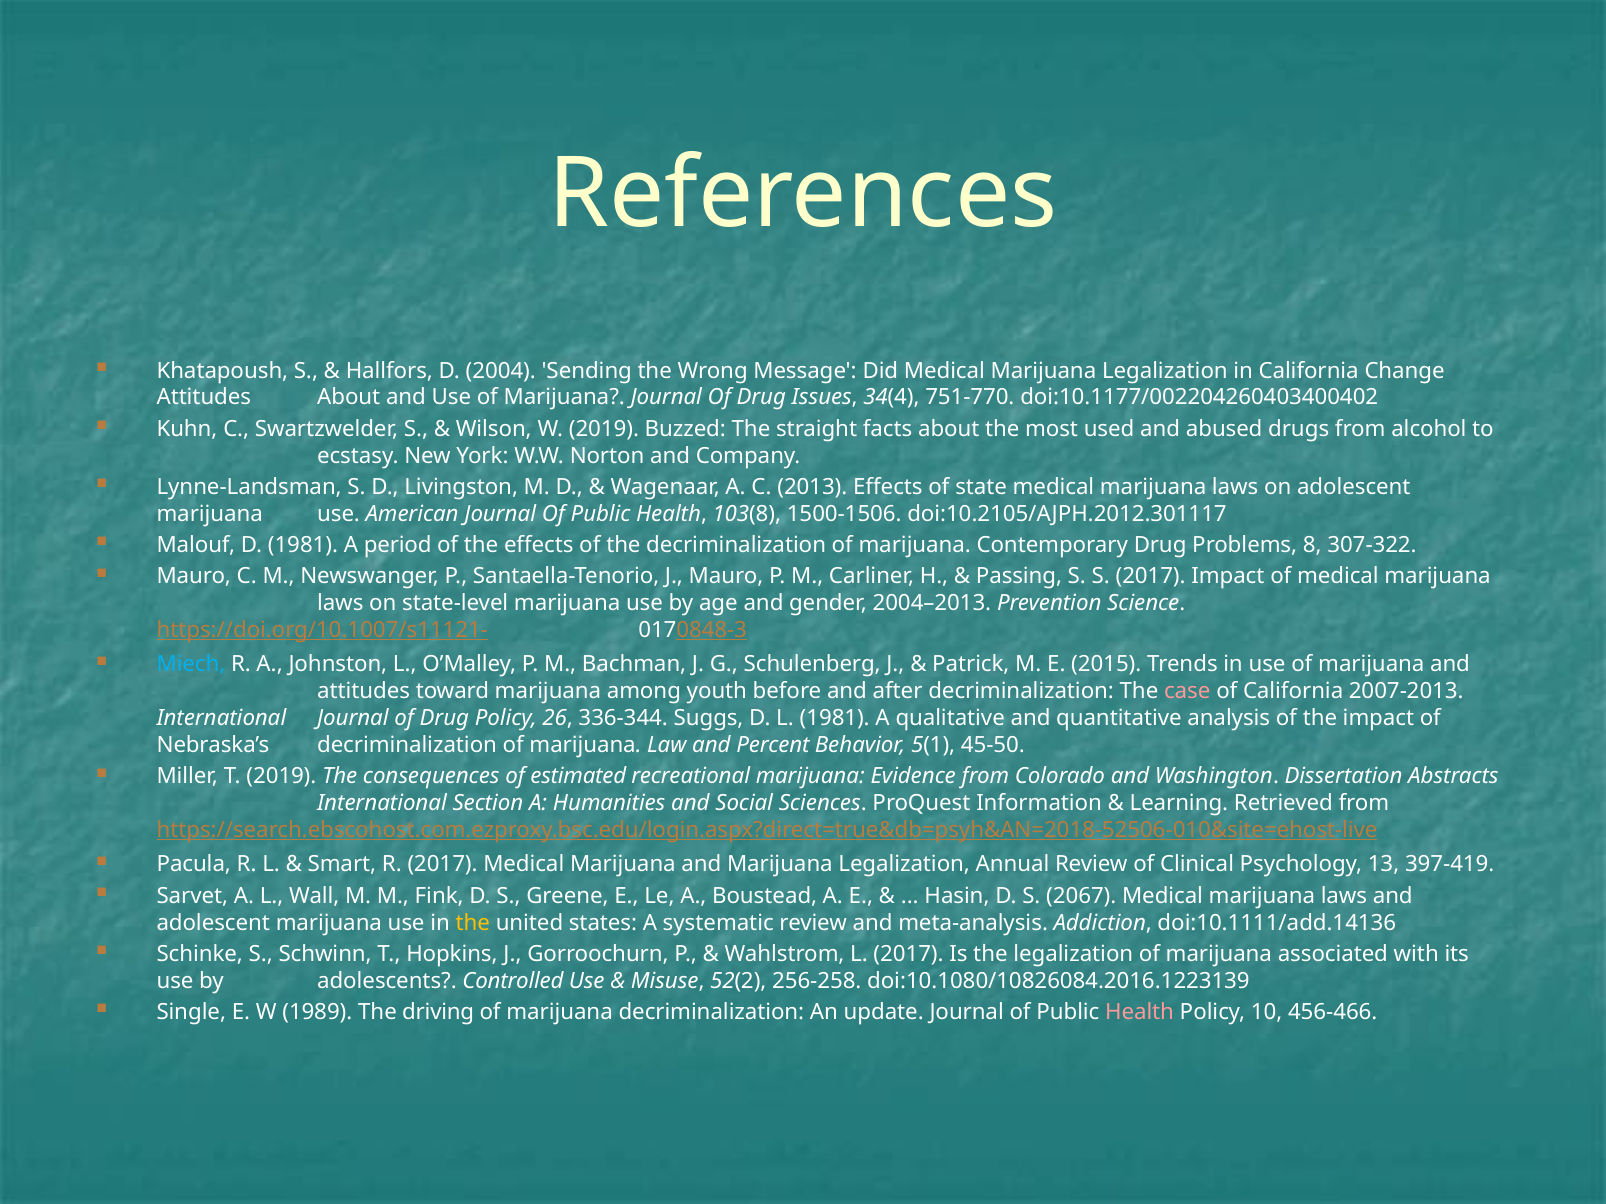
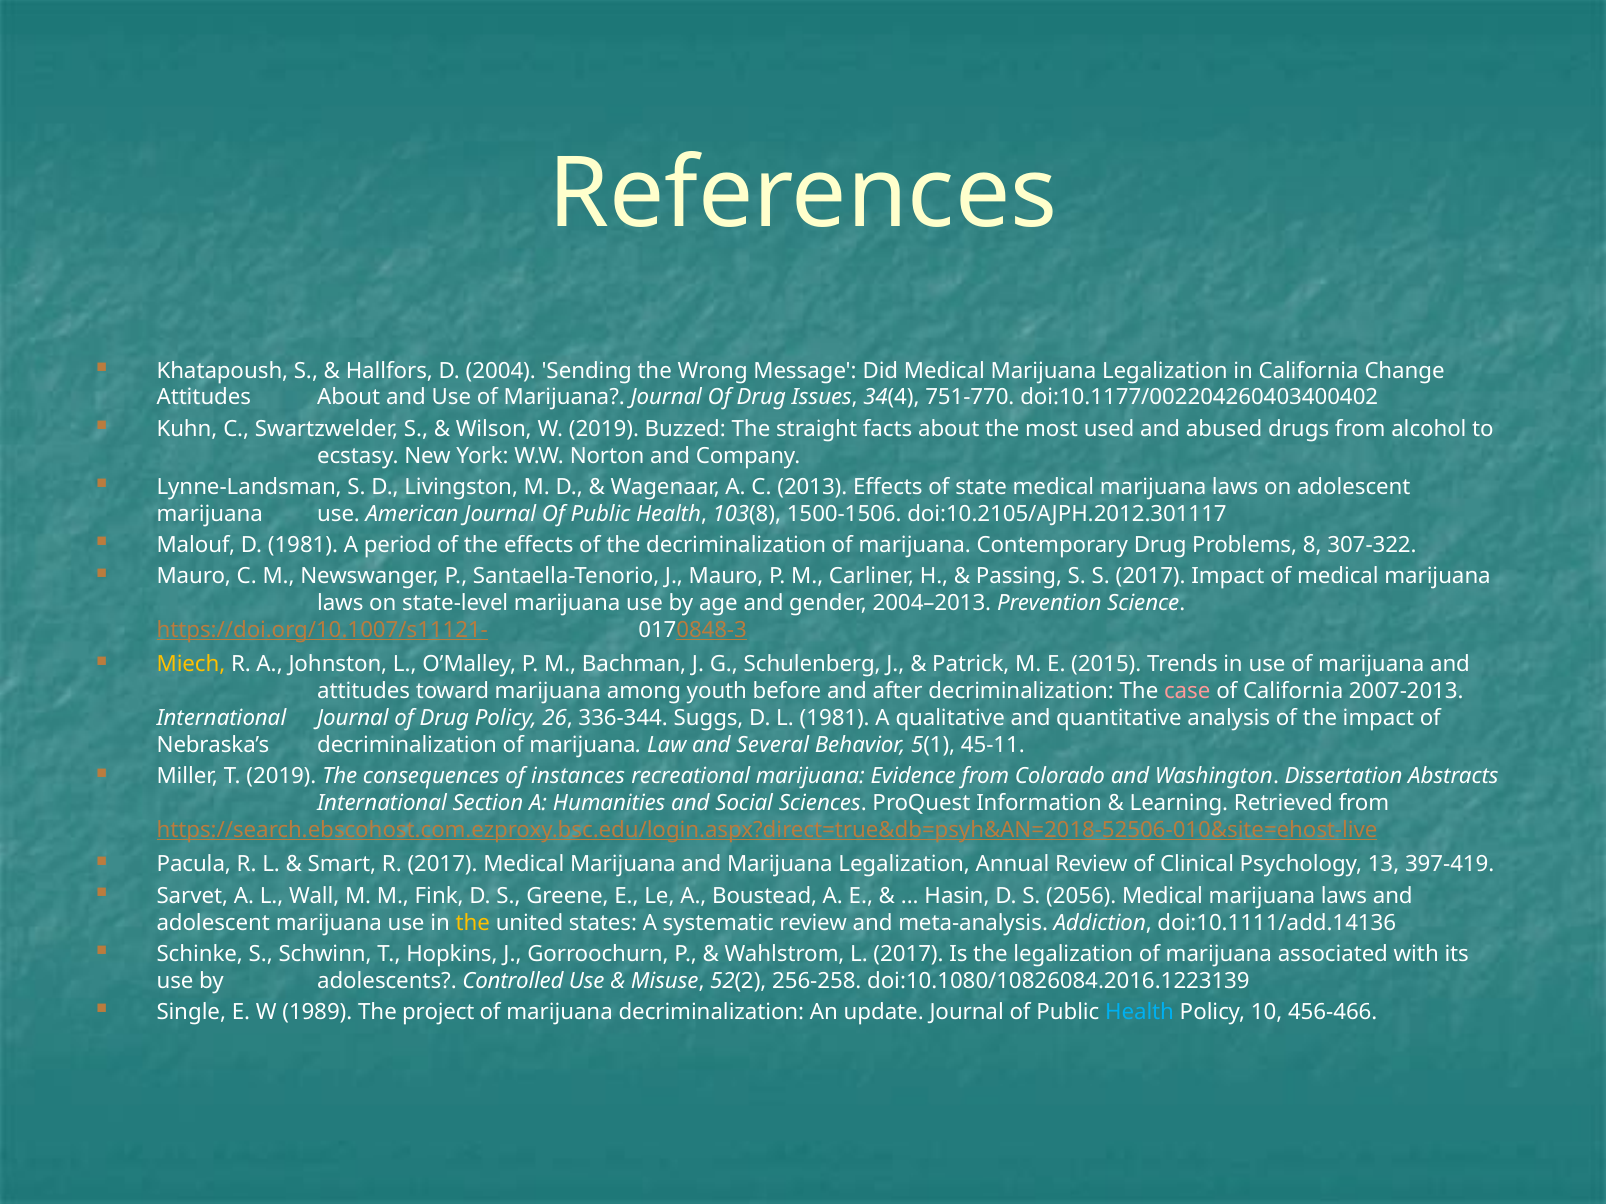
Miech colour: light blue -> yellow (191, 665)
Percent: Percent -> Several (773, 745)
45-50: 45-50 -> 45-11 (993, 745)
estimated: estimated -> instances (578, 777)
2067: 2067 -> 2056 (1081, 896)
driving: driving -> project (438, 1012)
Health colour: pink -> light blue (1140, 1012)
